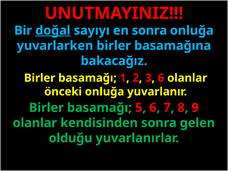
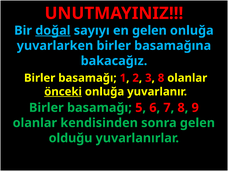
en sonra: sonra -> gelen (149, 30)
3 6: 6 -> 8 (161, 78)
önceki underline: none -> present (63, 92)
